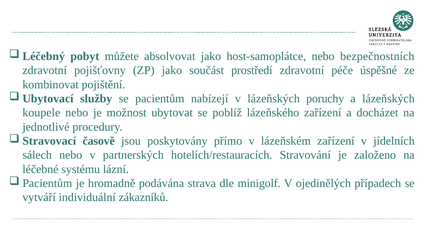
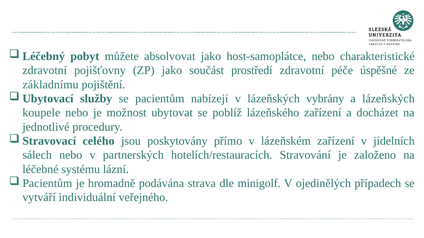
bezpečnostních: bezpečnostních -> charakteristické (377, 56)
kombinovat: kombinovat -> základnímu (51, 85)
poruchy: poruchy -> vybrány (325, 99)
časově: časově -> celého (99, 141)
zákazníků: zákazníků -> veřejného (143, 198)
